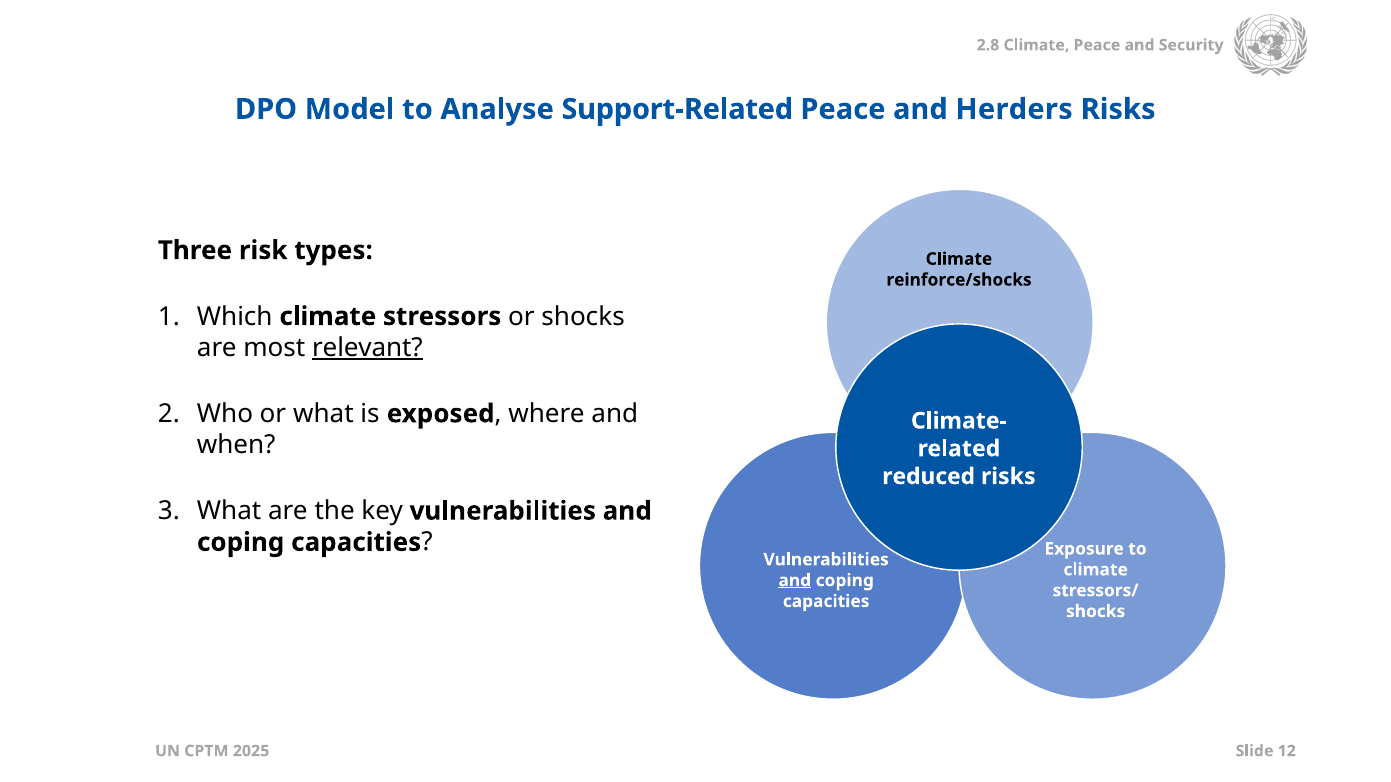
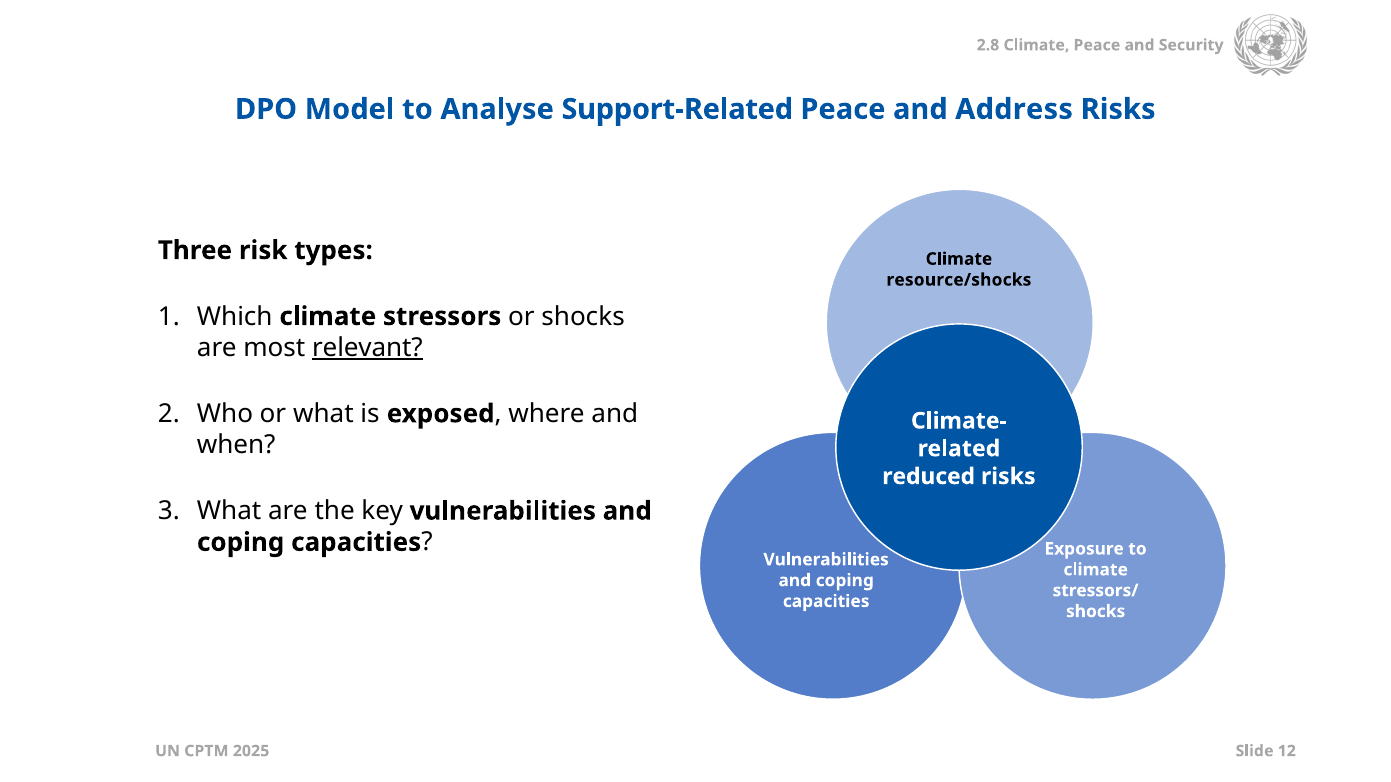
Herders: Herders -> Address (1014, 109)
reinforce/shocks: reinforce/shocks -> resource/shocks (959, 280)
and underline: present -> none (795, 581)
